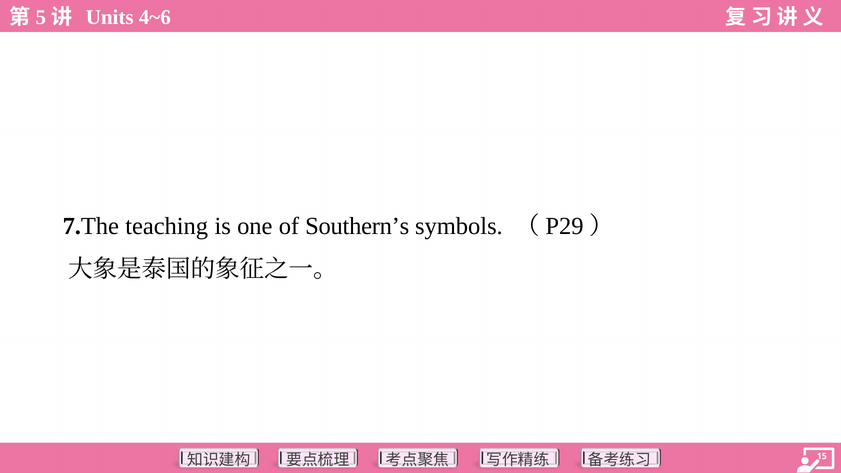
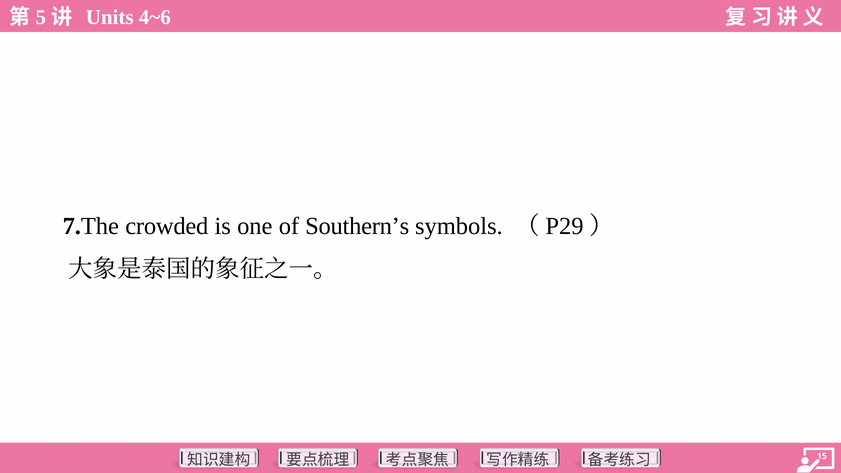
teaching: teaching -> crowded (167, 226)
